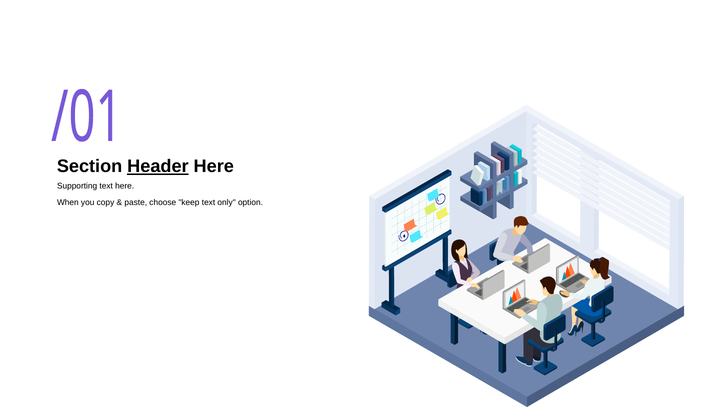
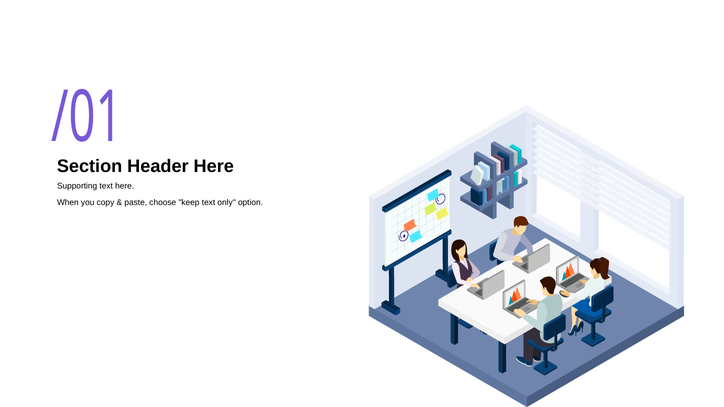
Header underline: present -> none (158, 167)
